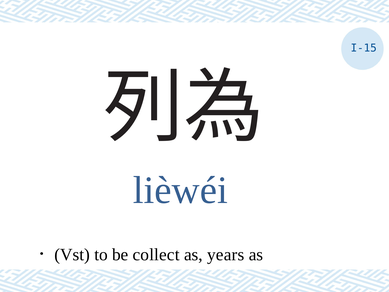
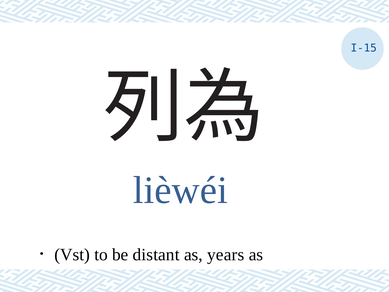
collect: collect -> distant (156, 254)
